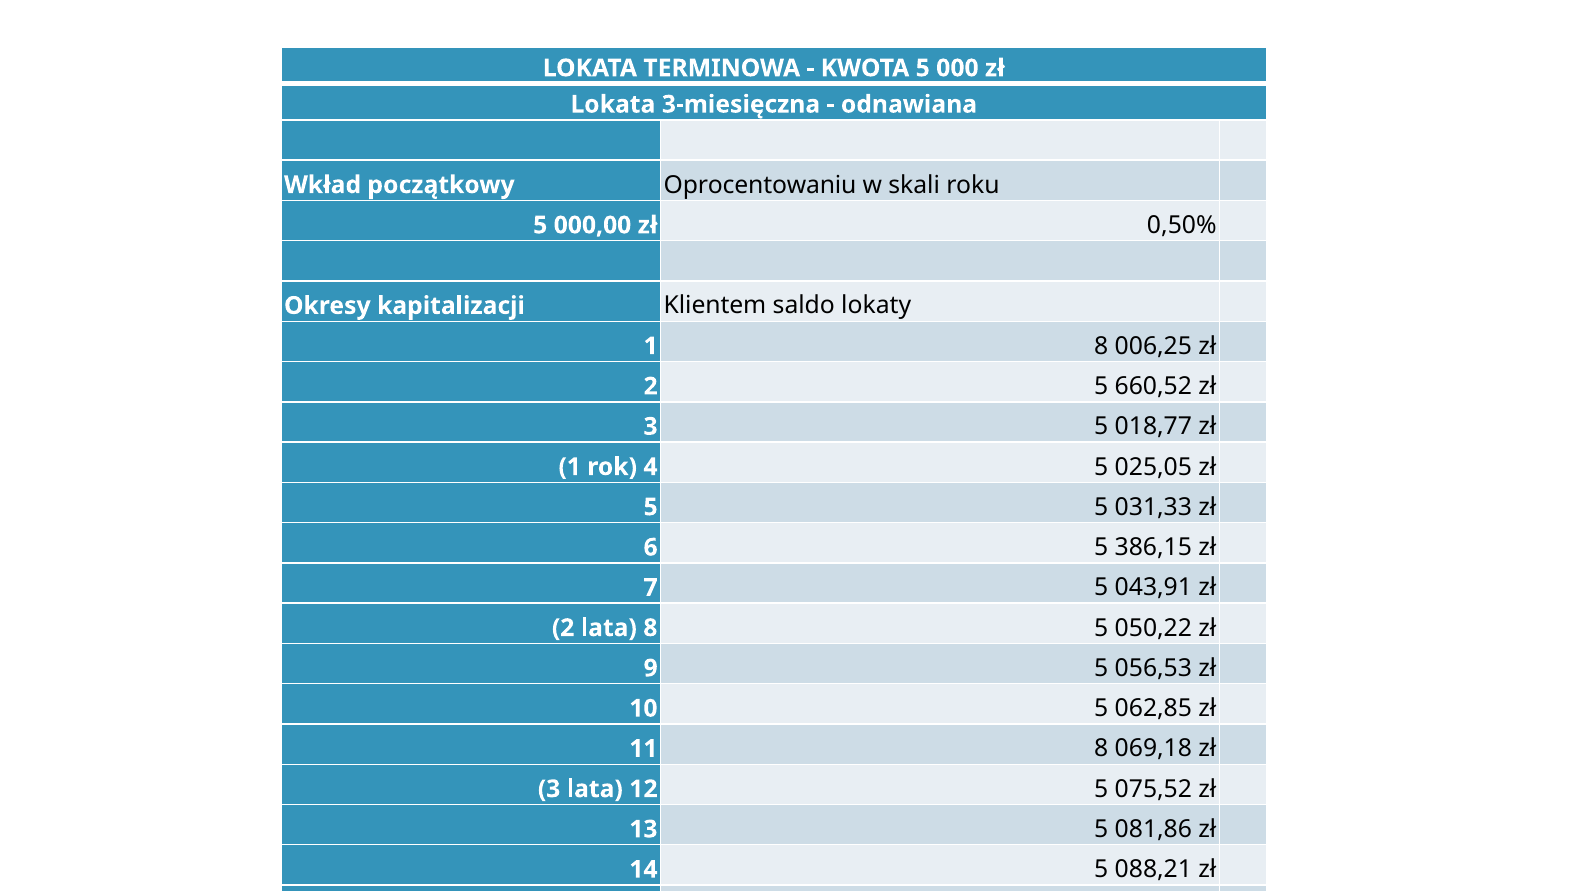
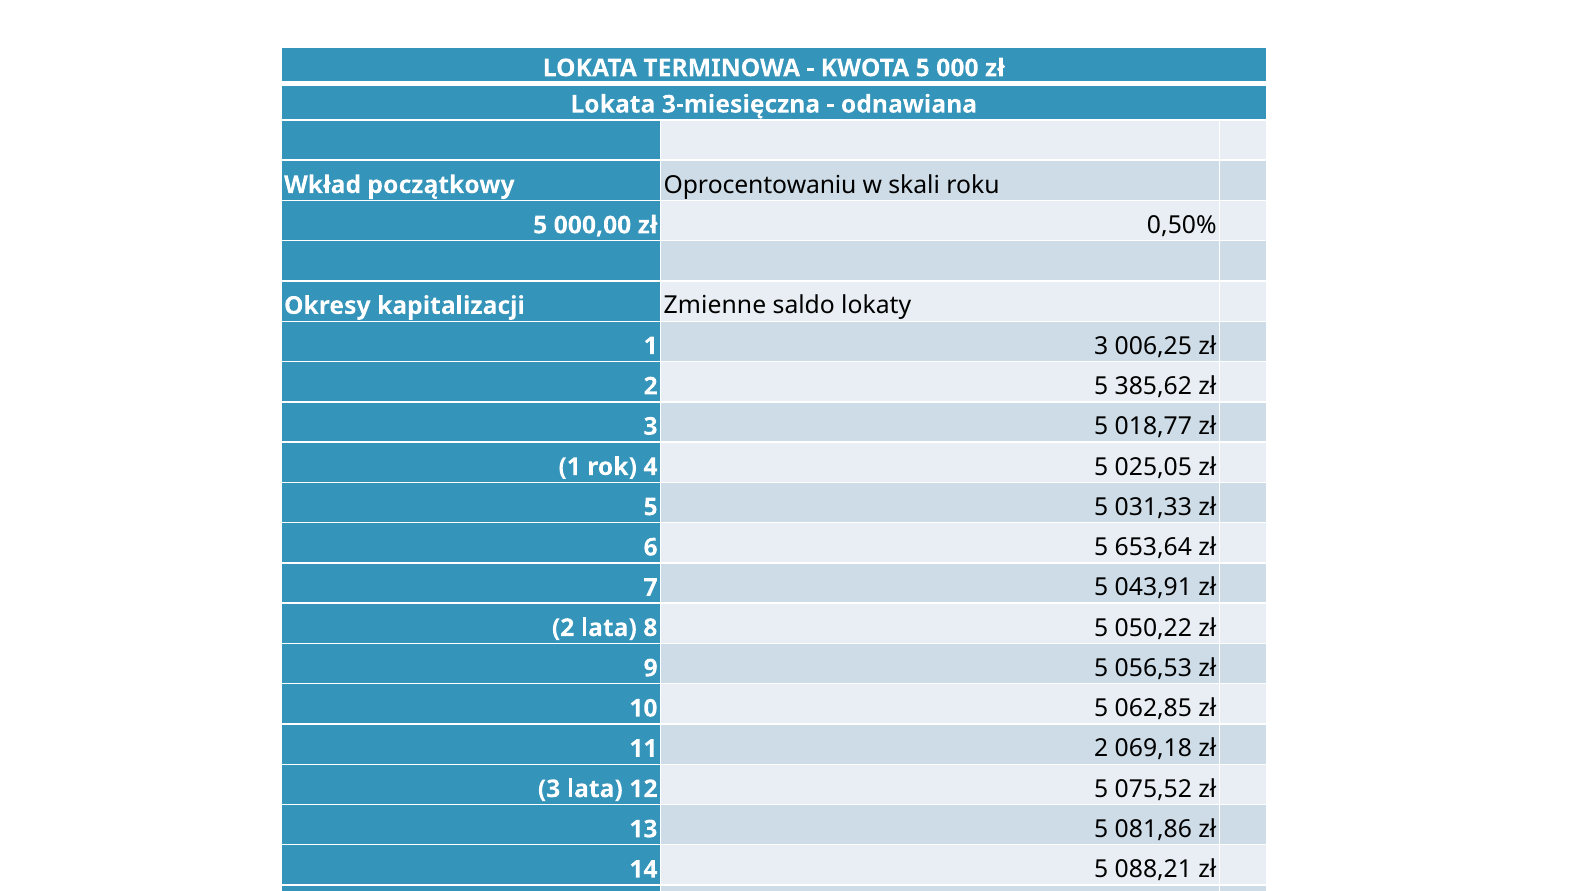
Klientem: Klientem -> Zmienne (715, 306)
8: 8 -> 3 (1101, 346)
660,52: 660,52 -> 385,62 (1153, 386)
386,15: 386,15 -> 653,64 (1153, 547)
8: 8 -> 2 (1101, 748)
